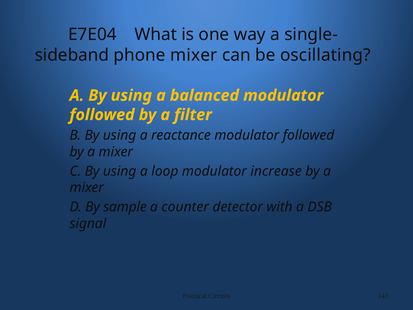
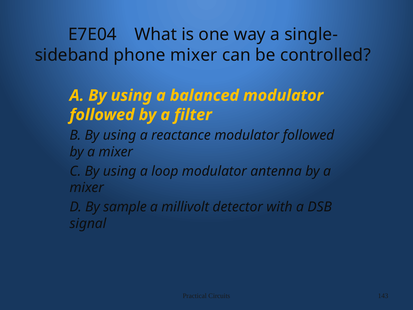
oscillating: oscillating -> controlled (325, 55)
increase: increase -> antenna (276, 171)
counter: counter -> millivolt (185, 207)
